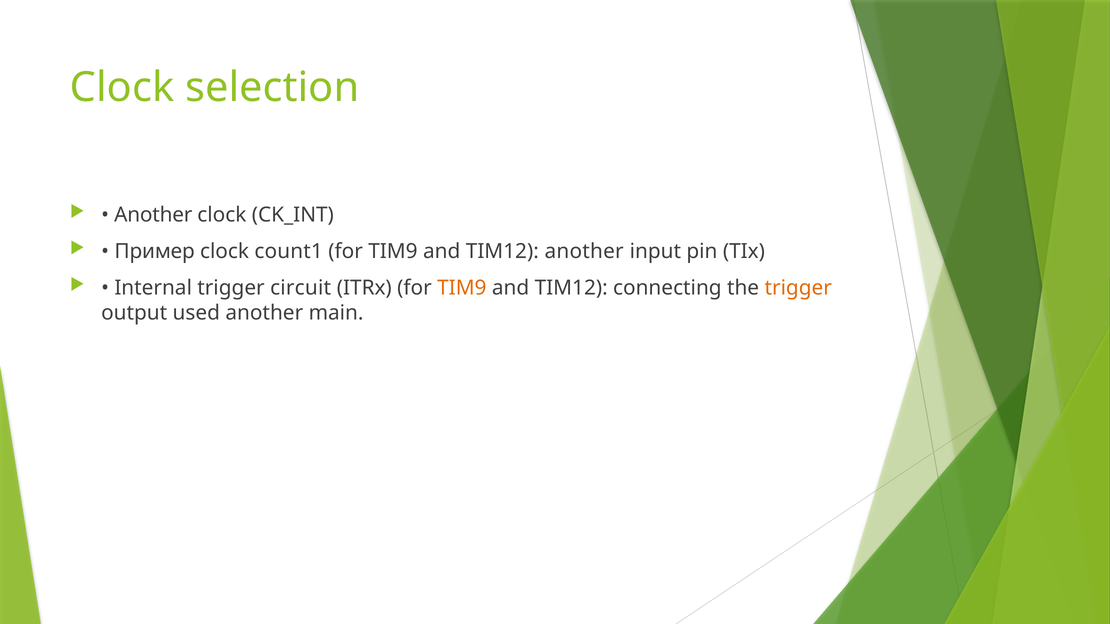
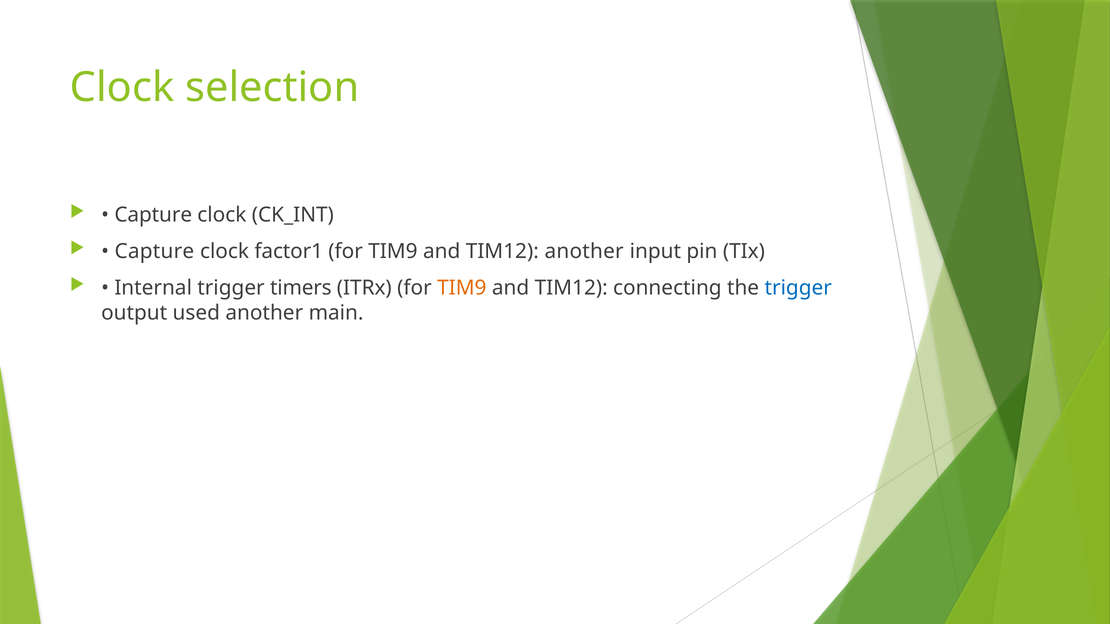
Another: Another -> Capture (153, 215)
Пример: Пример -> Capture (154, 251)
count1: count1 -> factor1 (289, 251)
circuit: circuit -> timers (301, 288)
trigger colour: orange -> blue (798, 288)
